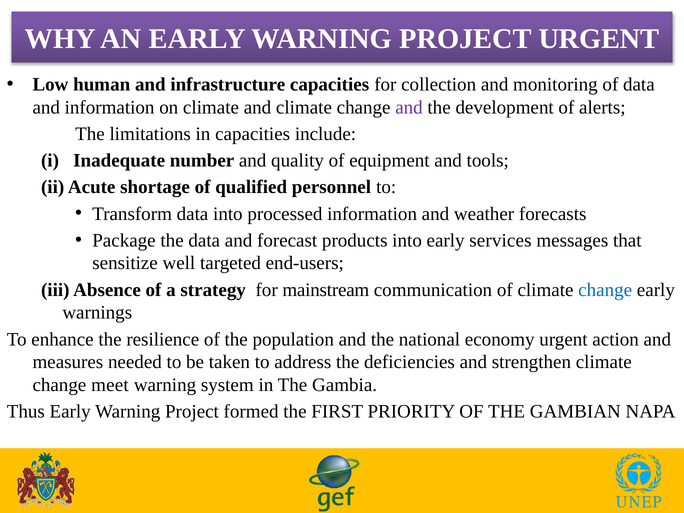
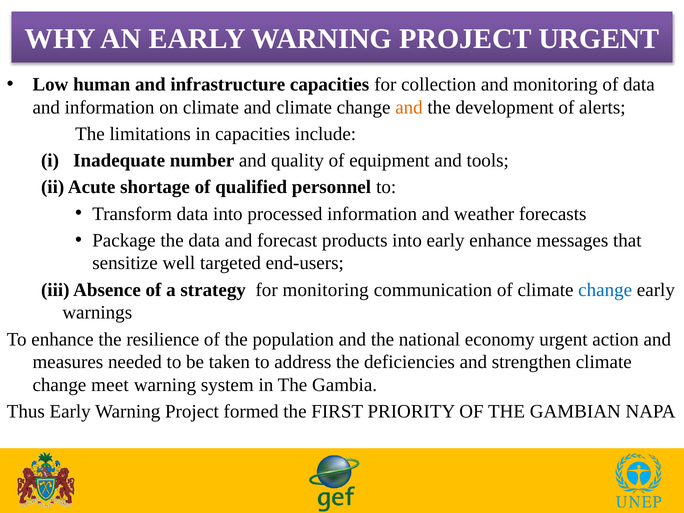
and colour: purple -> orange (409, 107)
early services: services -> enhance (500, 240)
for mainstream: mainstream -> monitoring (326, 290)
